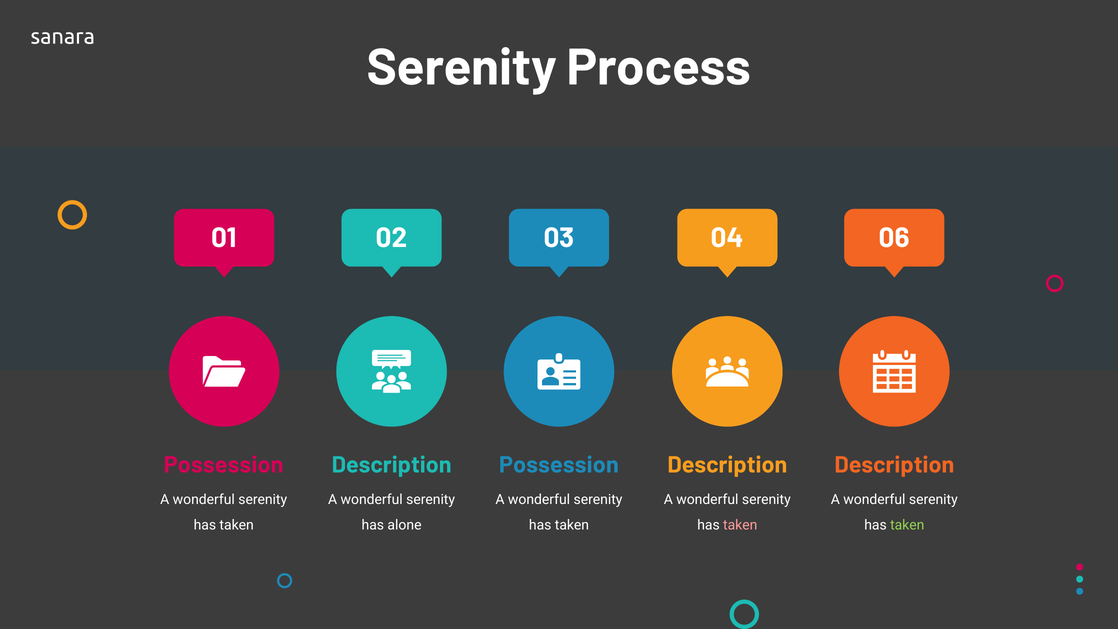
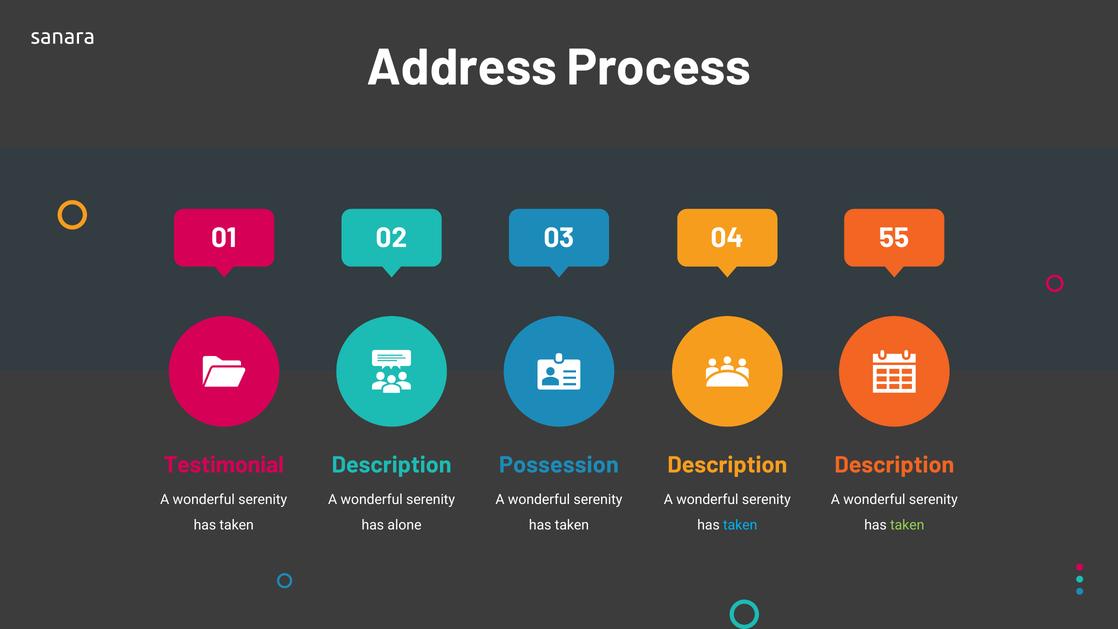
Serenity: Serenity -> Address (462, 68)
06: 06 -> 55 (894, 238)
Possession: Possession -> Testimonial (224, 465)
taken colour: pink -> light blue (740, 525)
